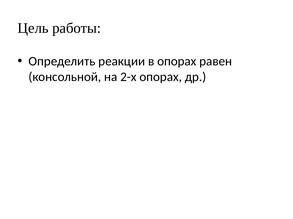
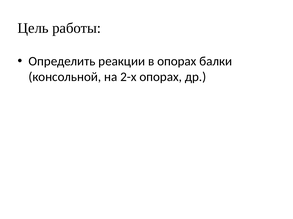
равен: равен -> балки (216, 61)
